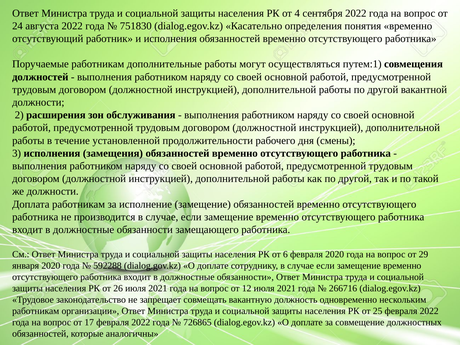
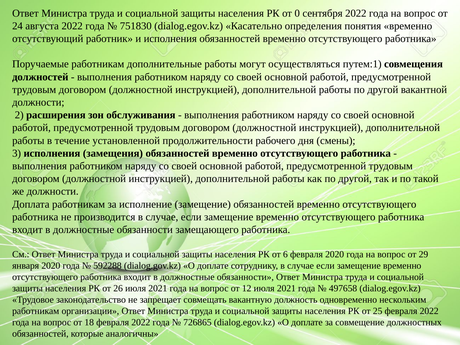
4: 4 -> 0 (297, 13)
266716: 266716 -> 497658 (343, 288)
17: 17 -> 18 (89, 322)
